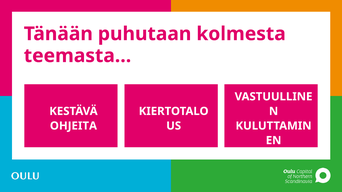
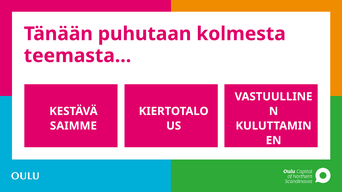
OHJEITA: OHJEITA -> SAIMME (73, 126)
